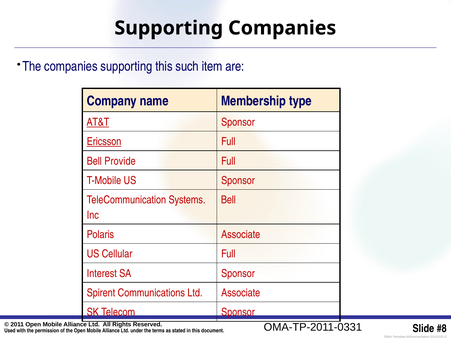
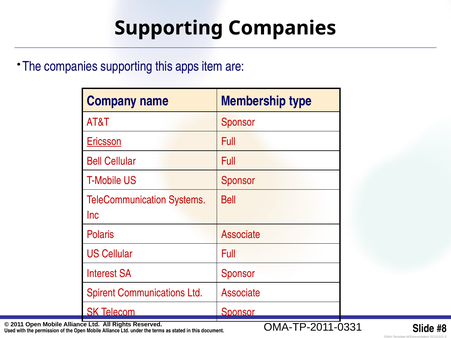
such: such -> apps (187, 67)
AT&T underline: present -> none (98, 122)
Bell Provide: Provide -> Cellular (120, 161)
